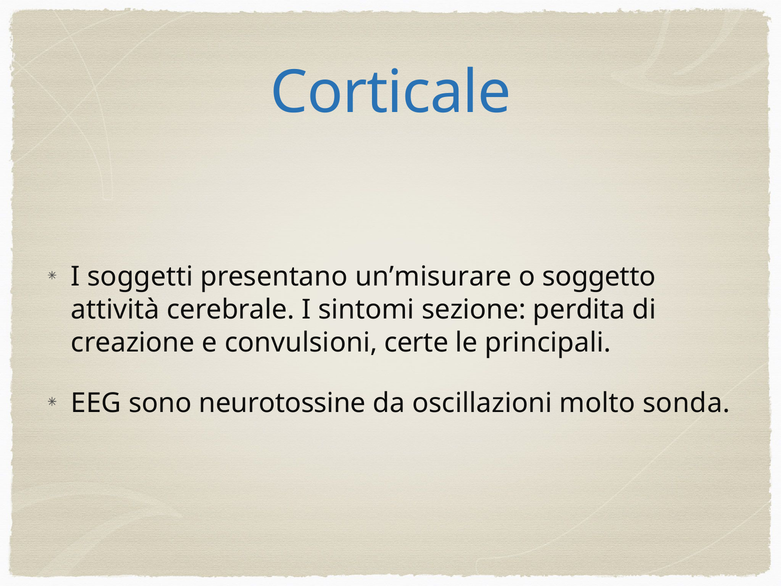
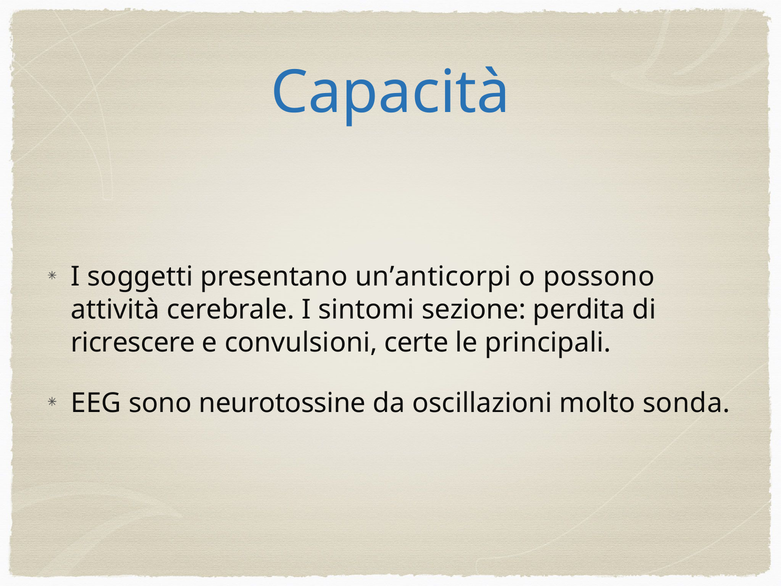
Corticale: Corticale -> Capacità (390, 93)
un’misurare: un’misurare -> un’anticorpi (433, 277)
soggetto: soggetto -> possono (599, 277)
creazione: creazione -> ricrescere (133, 343)
